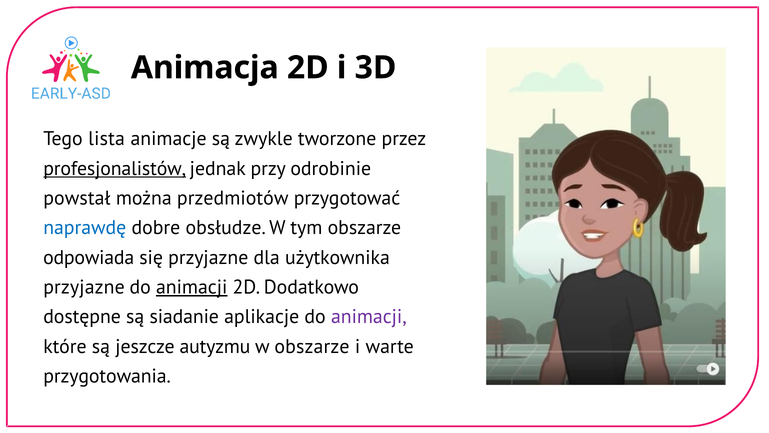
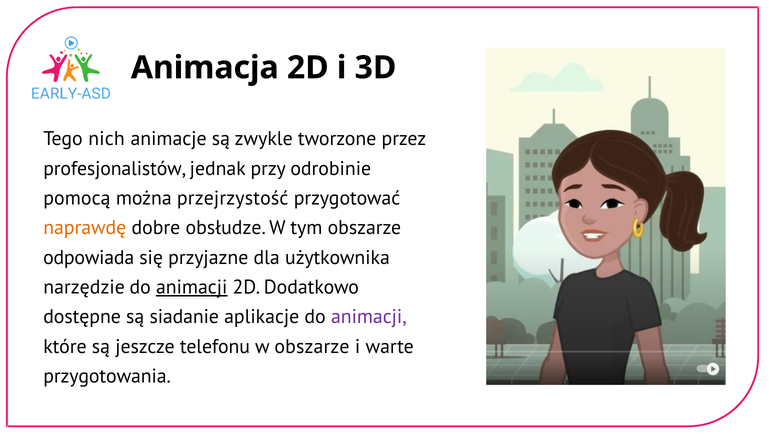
lista: lista -> nich (107, 139)
profesjonalistów underline: present -> none (115, 168)
powstał: powstał -> pomocą (77, 198)
przedmiotów: przedmiotów -> przejrzystość (233, 198)
naprawdę colour: blue -> orange (85, 228)
przyjazne: przyjazne -> narzędzie (84, 287)
autyzmu: autyzmu -> telefonu (215, 346)
